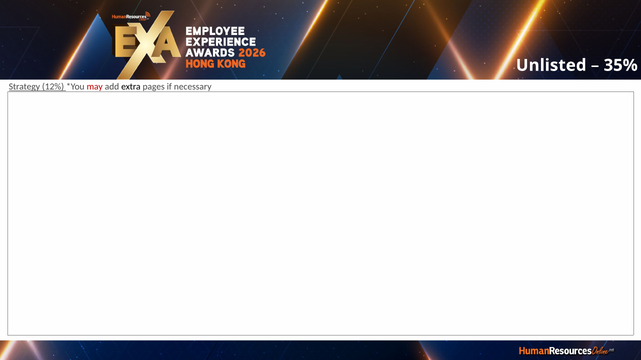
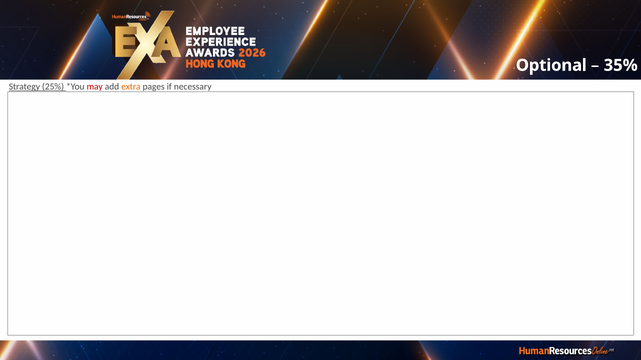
Unlisted: Unlisted -> Optional (551, 65)
12%: 12% -> 25% (53, 87)
extra colour: black -> orange (131, 87)
